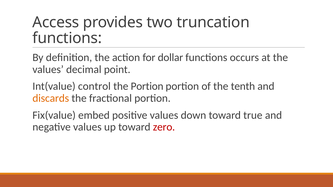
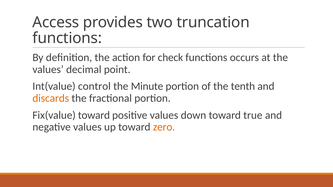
dollar: dollar -> check (170, 58)
the Portion: Portion -> Minute (147, 86)
Fix(value embed: embed -> toward (94, 115)
zero colour: red -> orange (164, 127)
